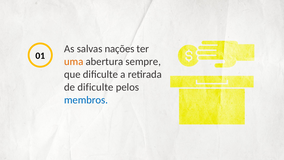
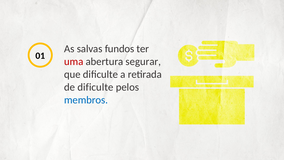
nações: nações -> fundos (120, 49)
uma colour: orange -> red (74, 61)
sempre: sempre -> segurar (143, 61)
